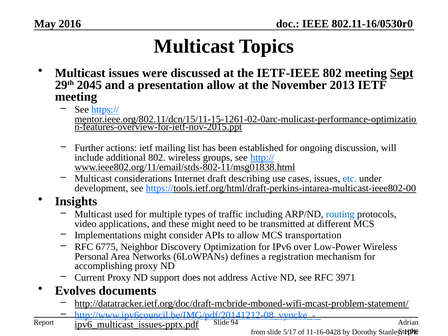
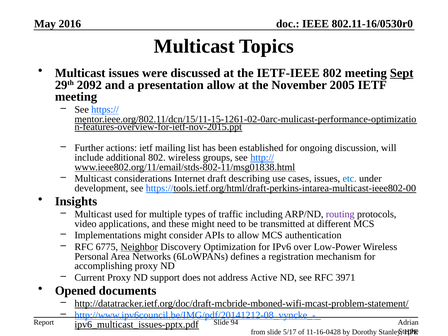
2045: 2045 -> 2092 (89, 85)
2013: 2013 -> 2005 (342, 85)
routing colour: blue -> purple (340, 214)
transportation: transportation -> authentication (313, 235)
Neighbor underline: none -> present (139, 247)
Evolves: Evolves -> Opened (75, 291)
